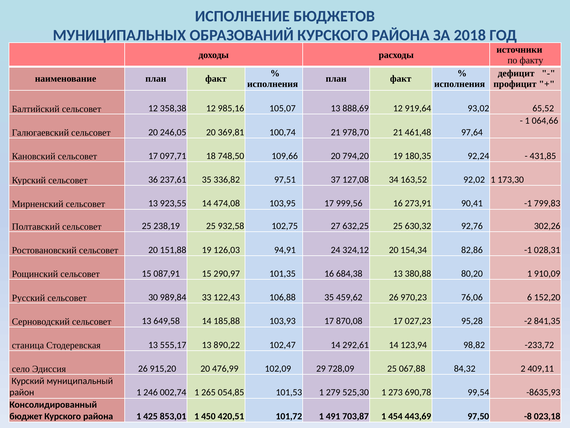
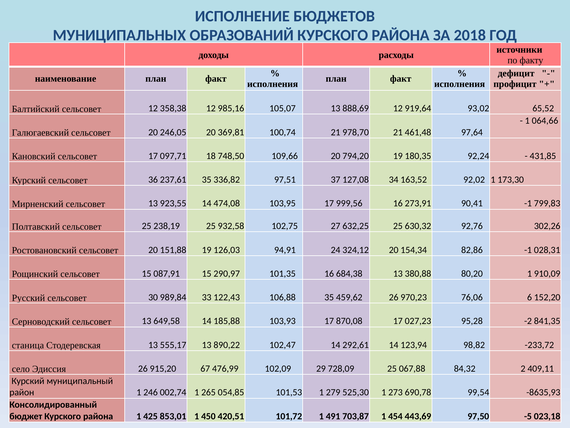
915,20 20: 20 -> 67 (205, 368)
-8: -8 -> -5 (528, 416)
